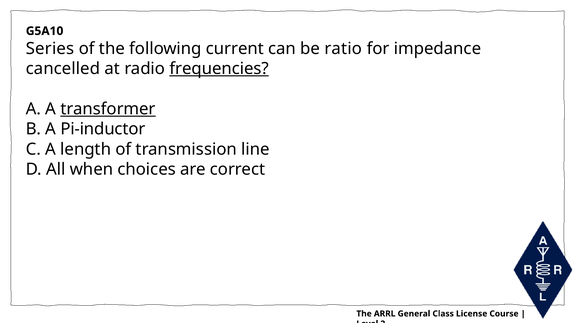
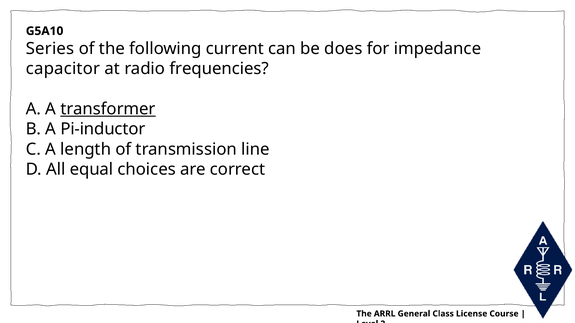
ratio: ratio -> does (343, 49)
cancelled: cancelled -> capacitor (63, 69)
frequencies underline: present -> none (219, 69)
when: when -> equal (92, 169)
